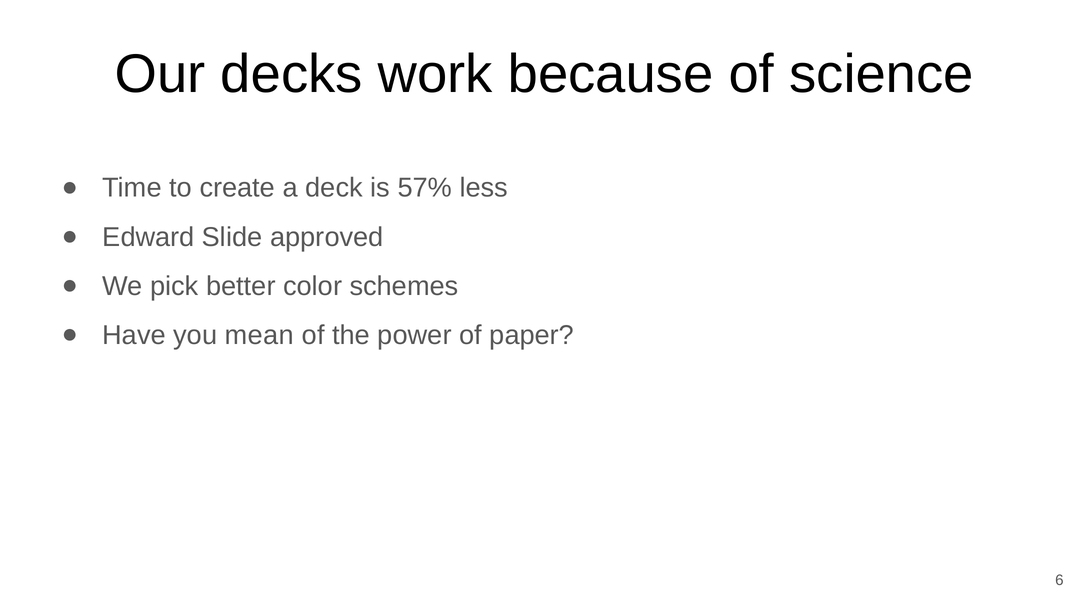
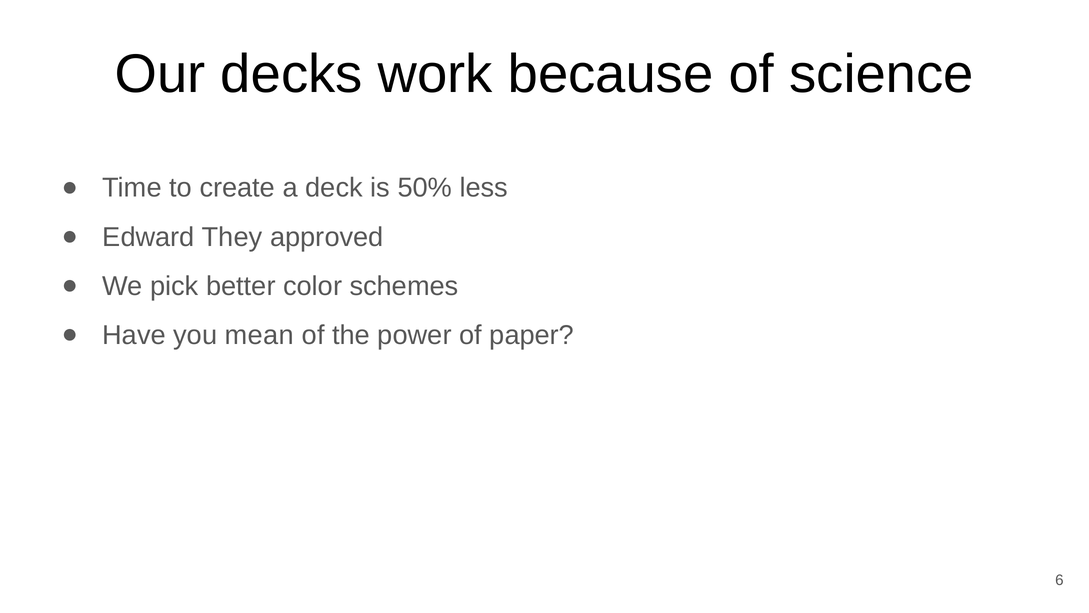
57%: 57% -> 50% (425, 188)
Slide: Slide -> They (232, 237)
